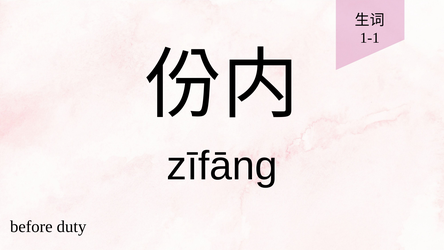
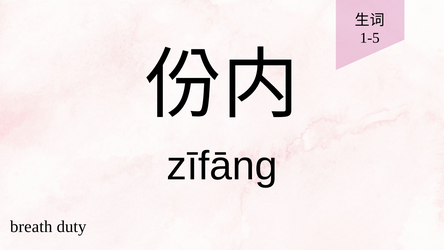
1-1: 1-1 -> 1-5 (370, 38)
before: before -> breath (31, 226)
